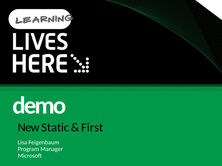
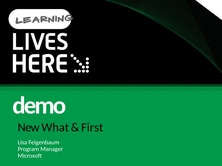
Static: Static -> What (55, 128)
